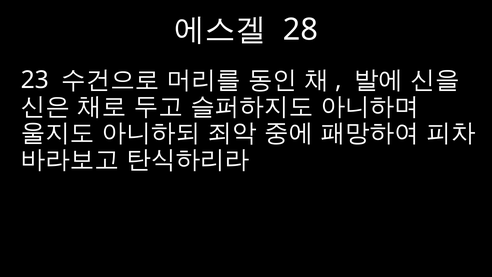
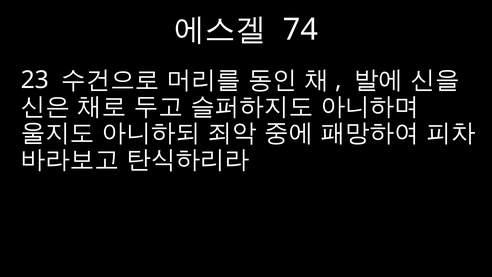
28: 28 -> 74 (300, 30)
